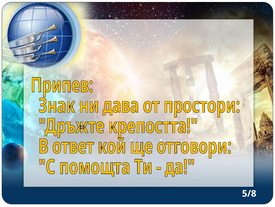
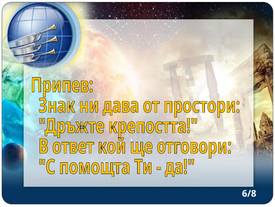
5/8: 5/8 -> 6/8 (249, 193)
